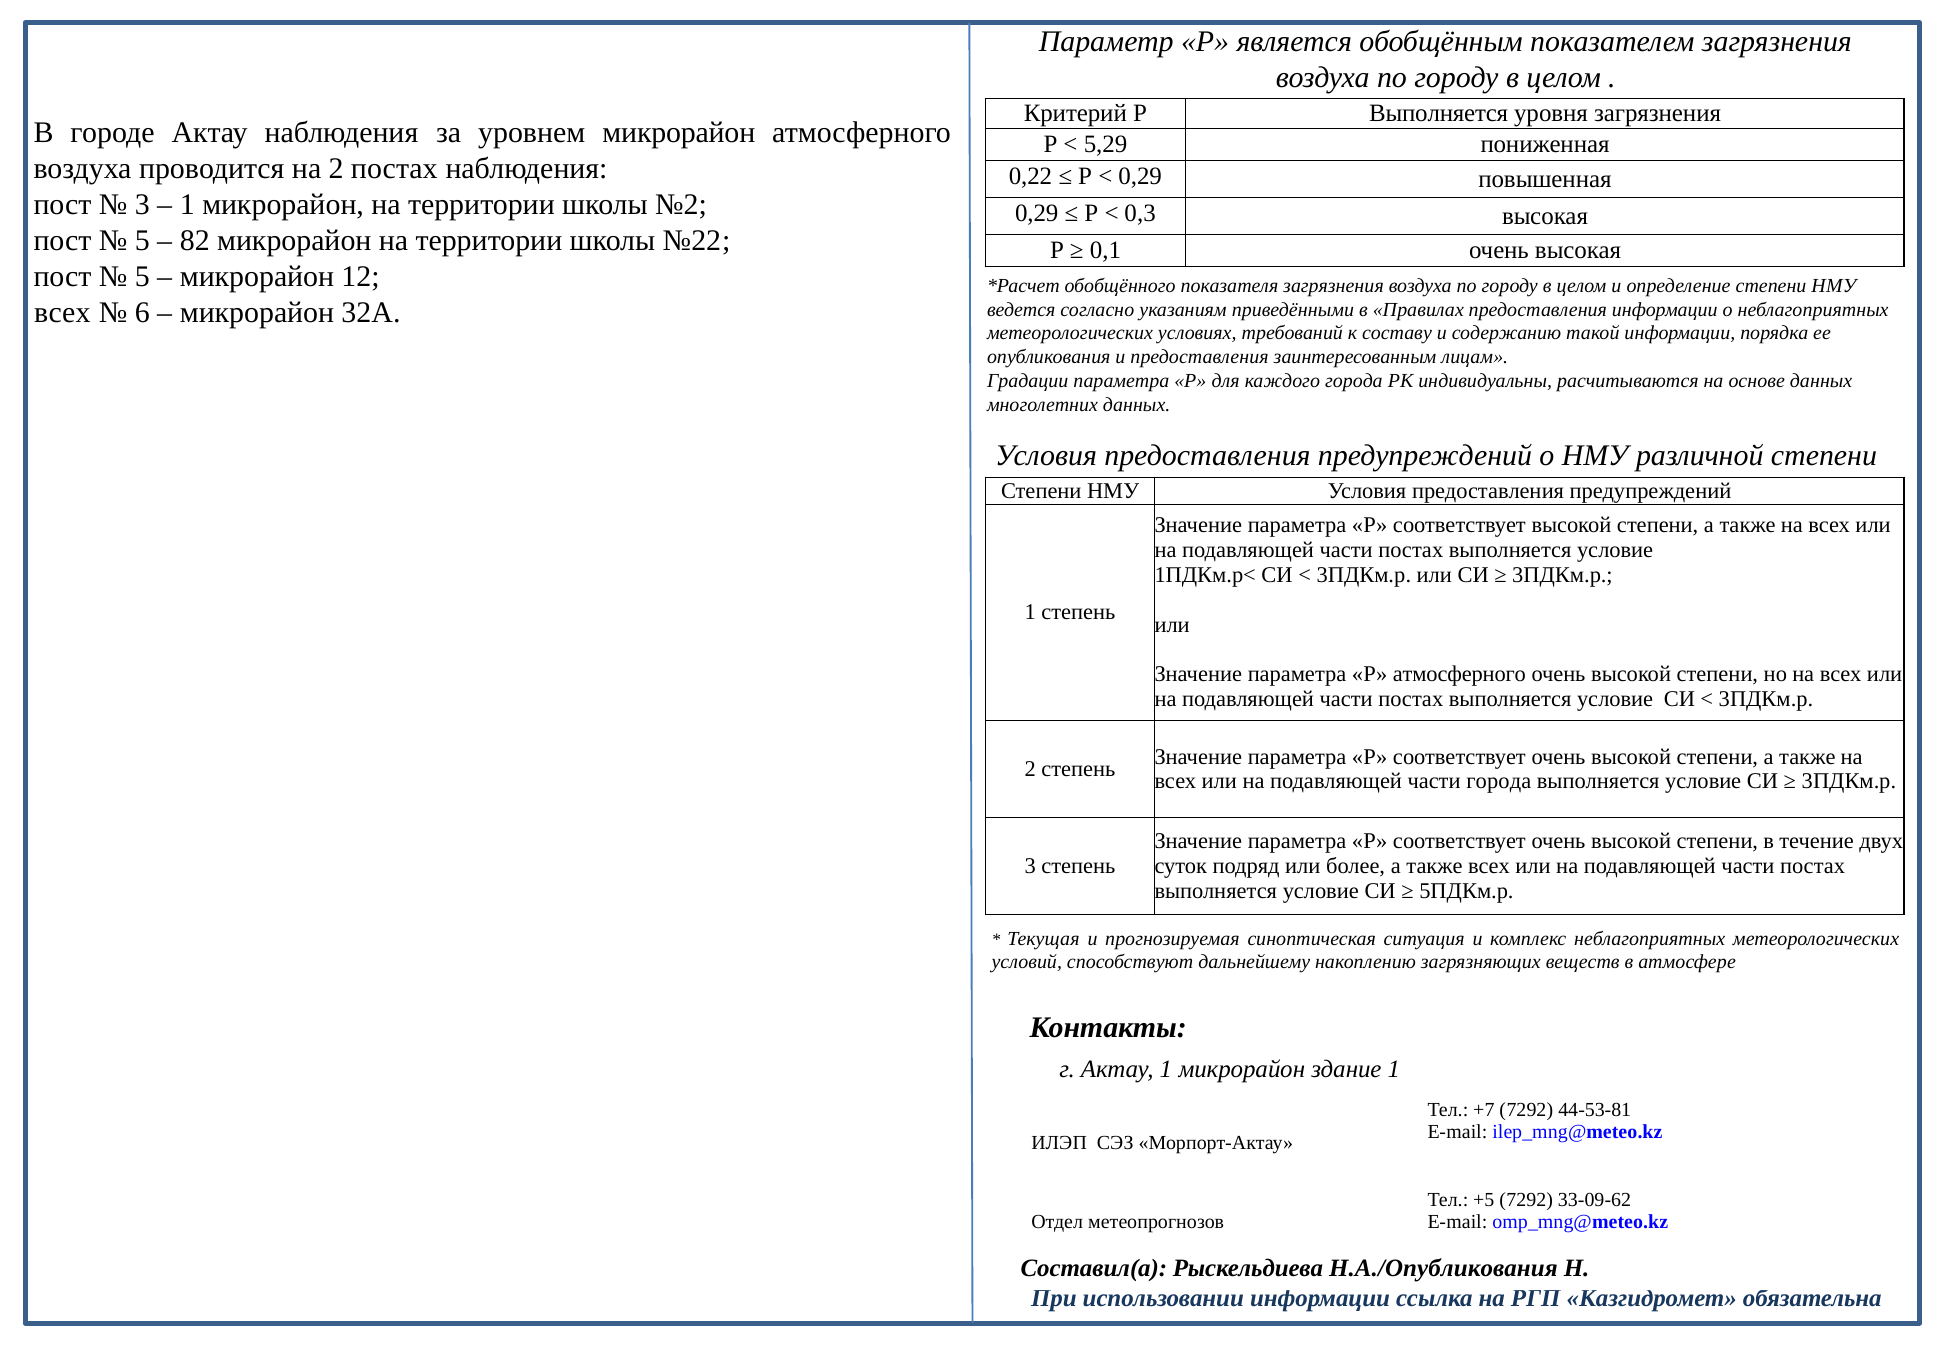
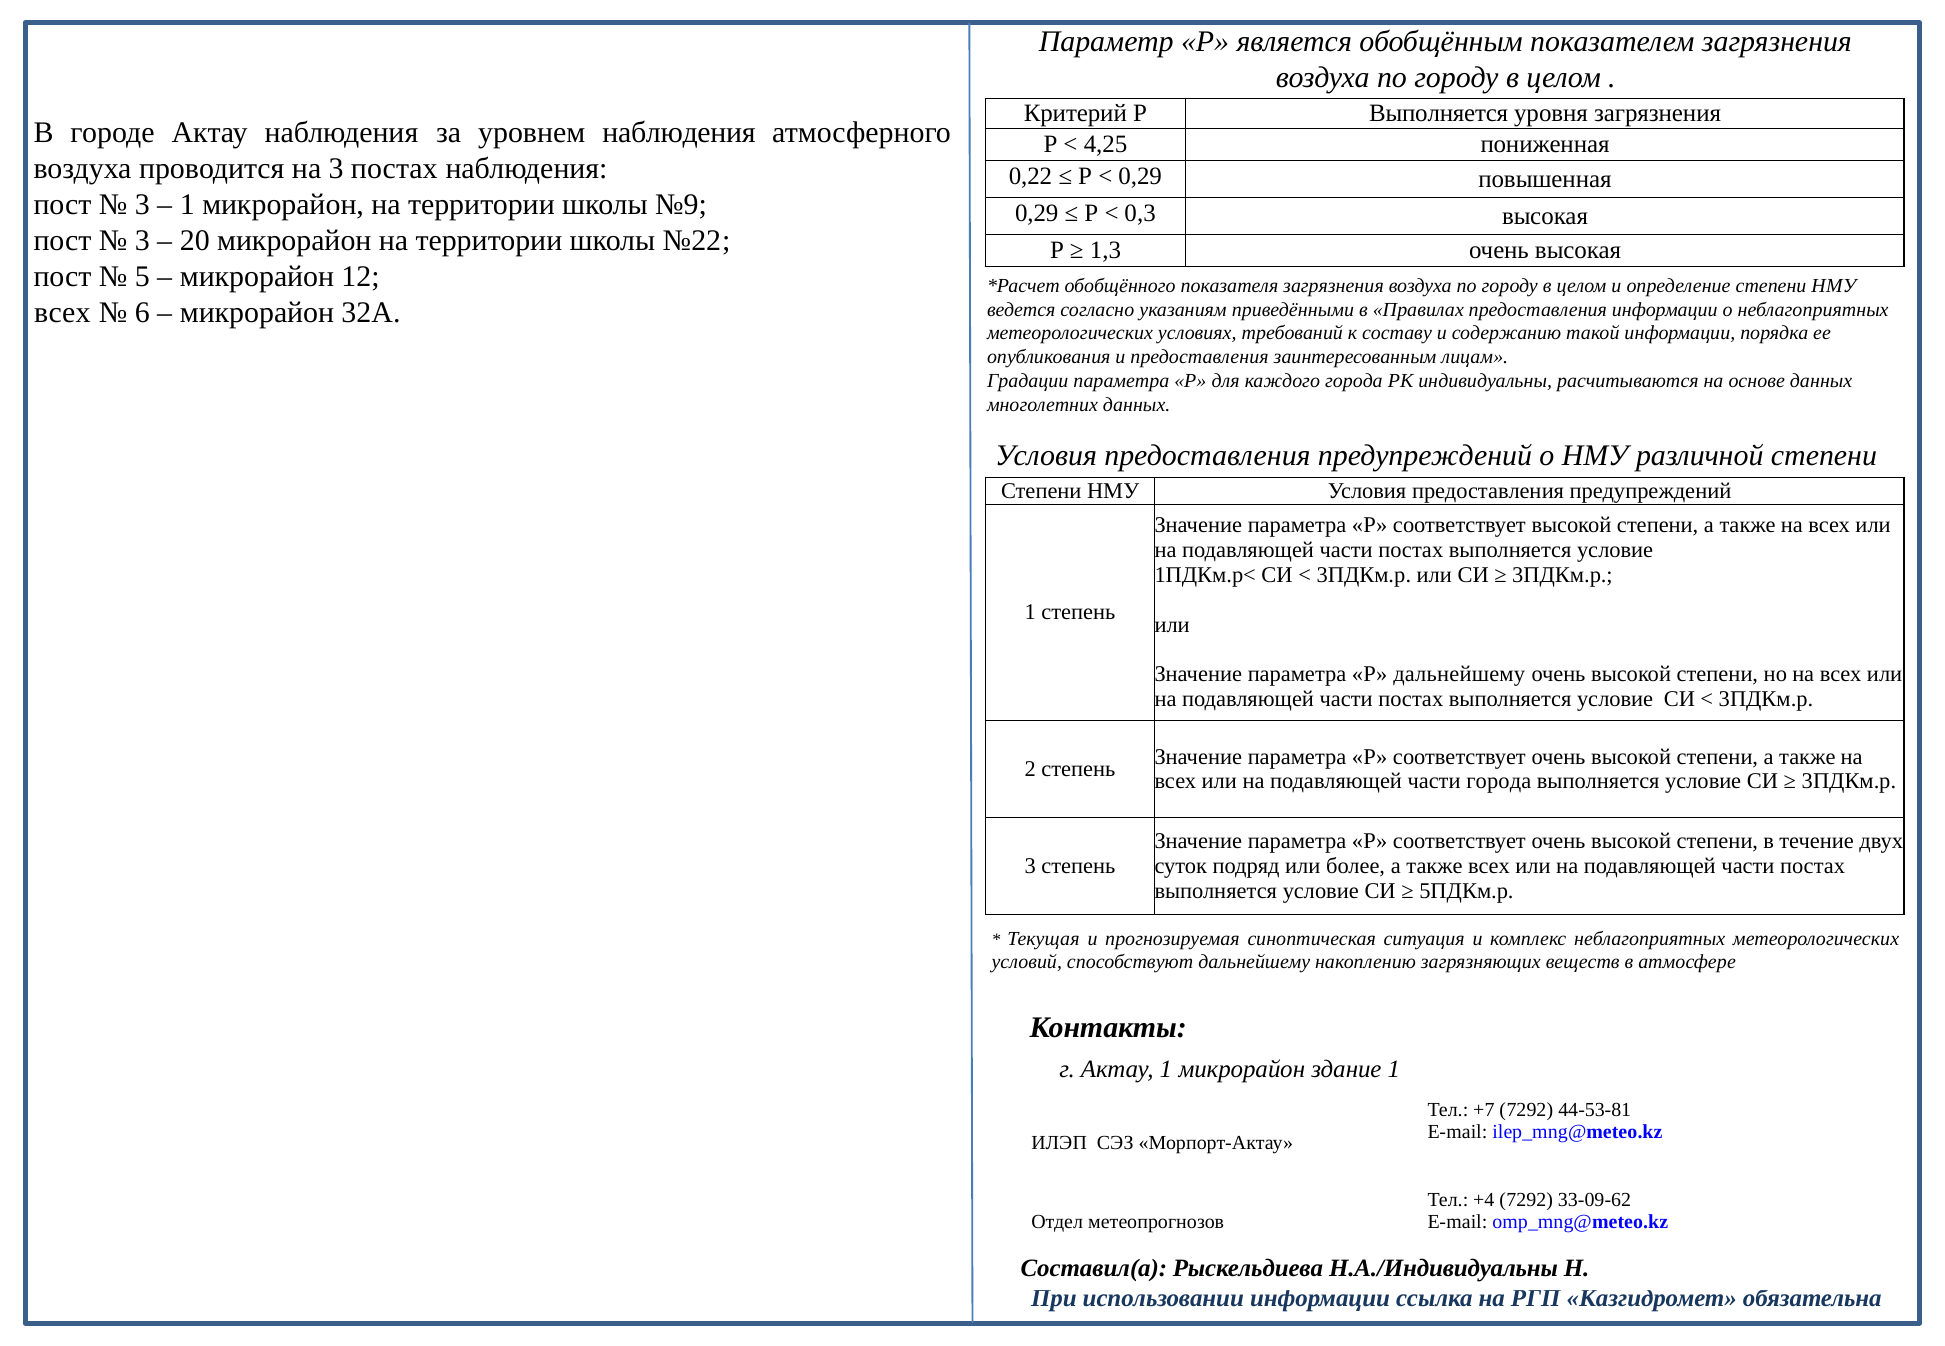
уровнем микрорайон: микрорайон -> наблюдения (679, 133)
5,29: 5,29 -> 4,25 (1106, 144)
на 2: 2 -> 3 (336, 169)
№2: №2 -> №9 (681, 205)
5: 5 -> 3 (142, 240)
82: 82 -> 20 (195, 240)
0,1: 0,1 -> 1,3 (1105, 250)
Р атмосферного: атмосферного -> дальнейшему (1459, 675)
+5: +5 -> +4 (1484, 1200)
Н.А./Опубликования: Н.А./Опубликования -> Н.А./Индивидуальны (1444, 1269)
